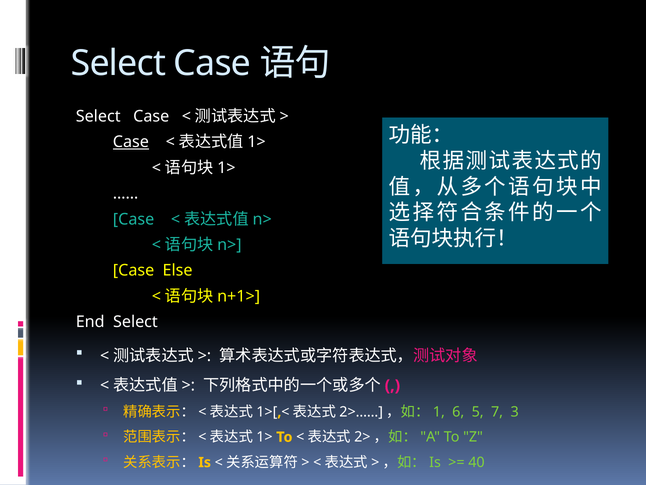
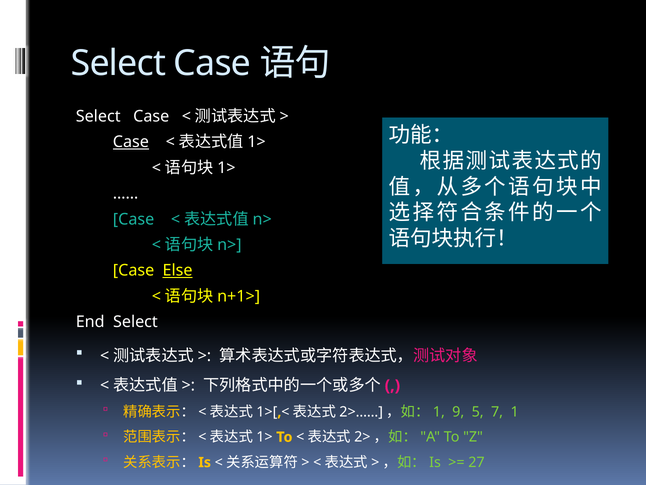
Else underline: none -> present (178, 270)
6: 6 -> 9 (458, 411)
3: 3 -> 1 (515, 411)
40: 40 -> 27 (476, 462)
